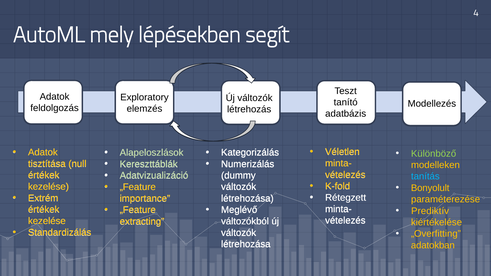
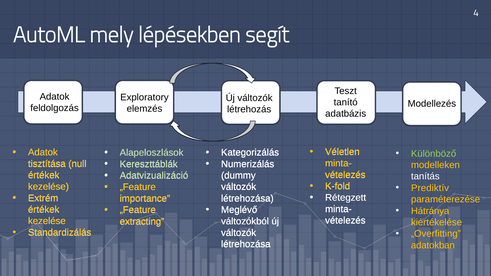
tanítás colour: light blue -> white (425, 177)
Bonyolult: Bonyolult -> Prediktív (430, 188)
Prediktív: Prediktív -> Hátránya (430, 211)
